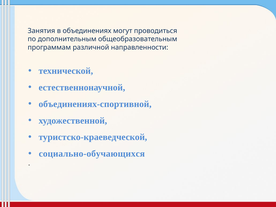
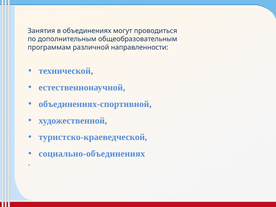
социально-обучающихся: социально-обучающихся -> социально-объединениях (92, 154)
